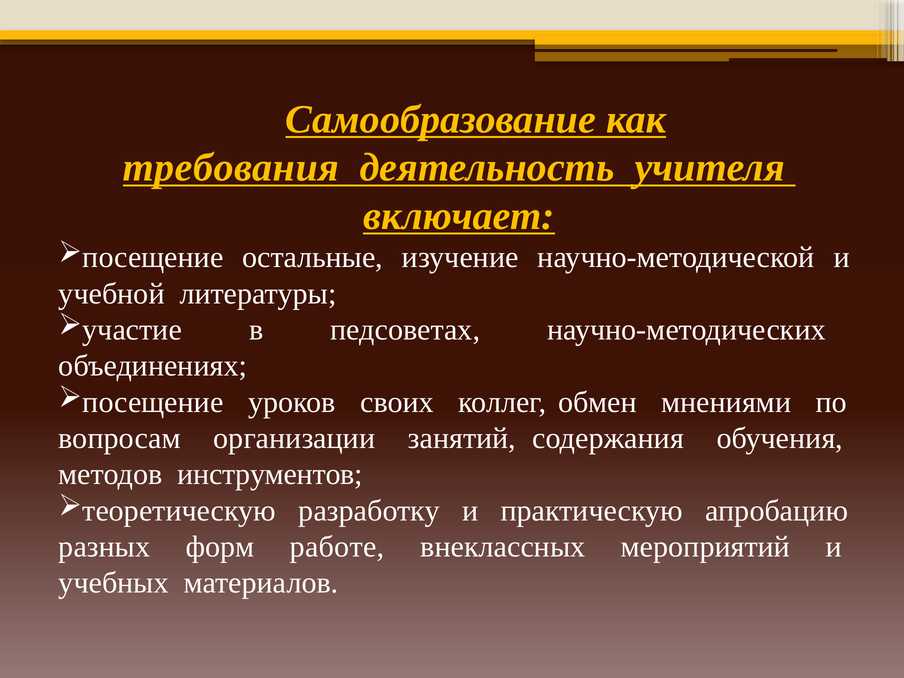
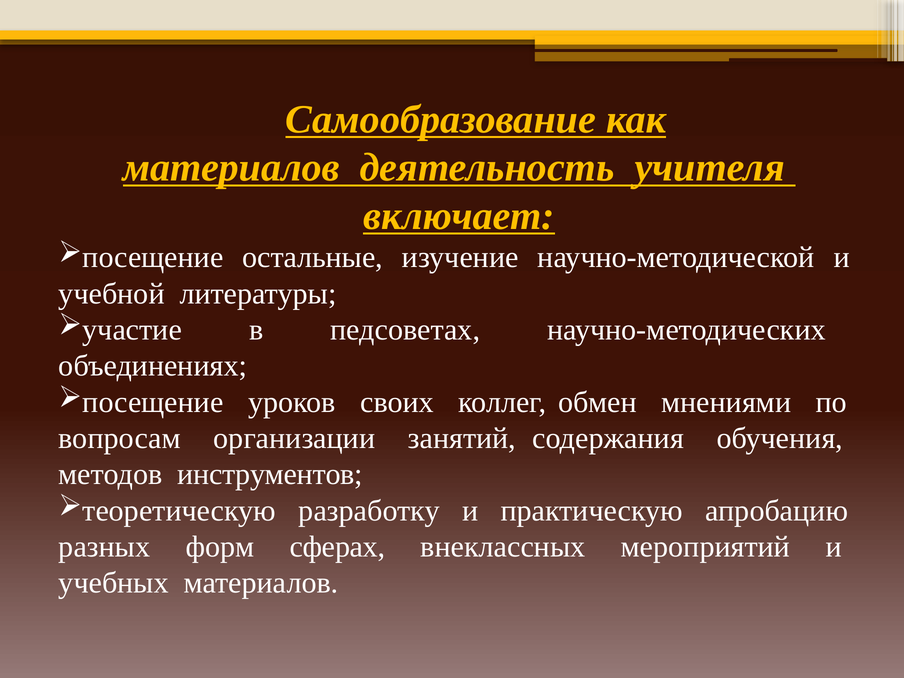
требования: требования -> материалов (231, 168)
работе: работе -> сферах (337, 547)
